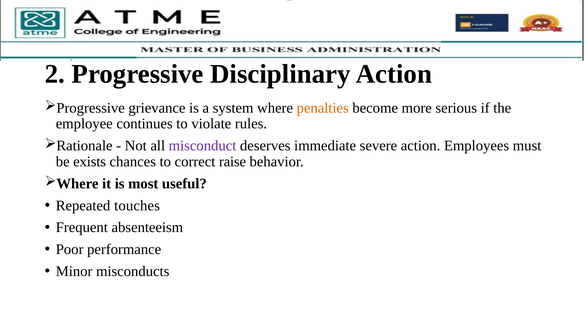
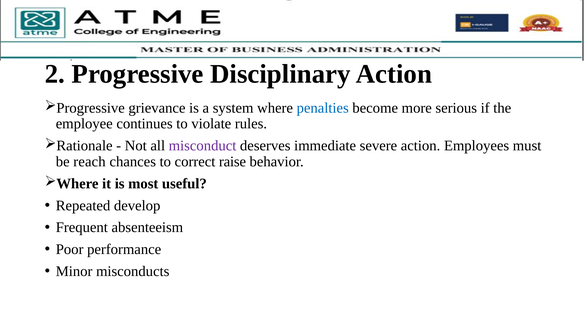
penalties colour: orange -> blue (323, 108)
exists: exists -> reach (89, 162)
touches: touches -> develop (137, 206)
